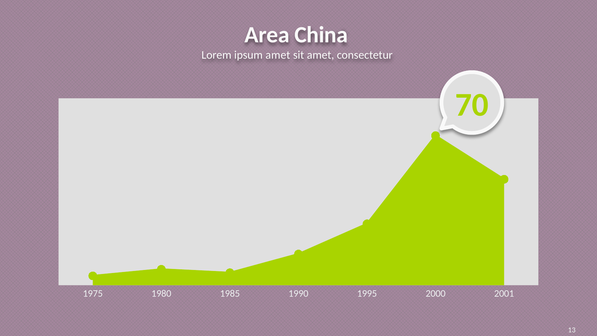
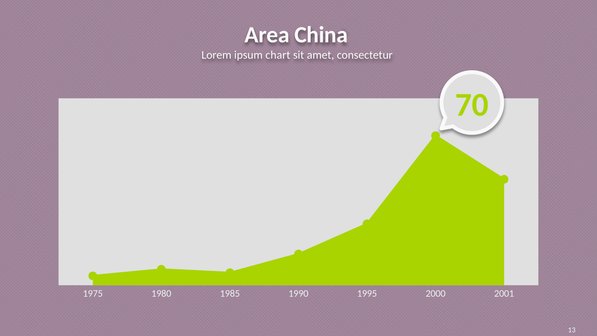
ipsum amet: amet -> chart (278, 55)
